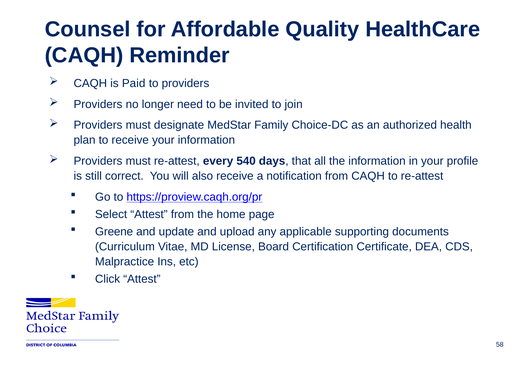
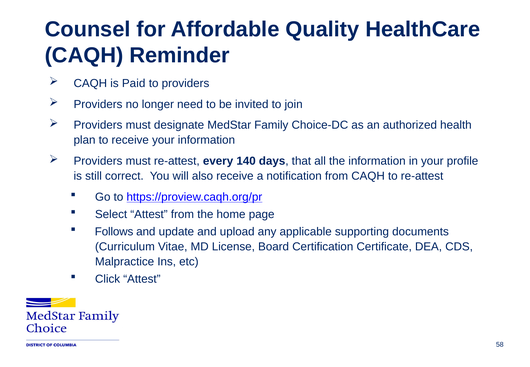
540: 540 -> 140 (246, 161)
Greene: Greene -> Follows (114, 232)
